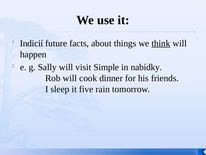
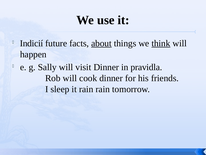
about underline: none -> present (101, 43)
visit Simple: Simple -> Dinner (106, 67)
nabídky: nabídky -> pravidla (146, 67)
it five: five -> rain (86, 89)
